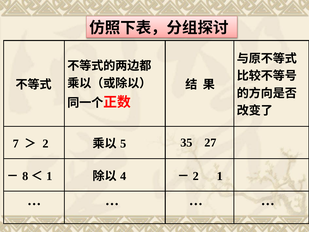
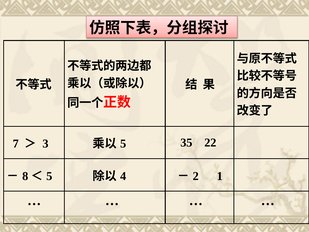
2: 2 -> 3 (45, 144)
27: 27 -> 22 (210, 142)
1: 1 -> 5 (49, 176)
